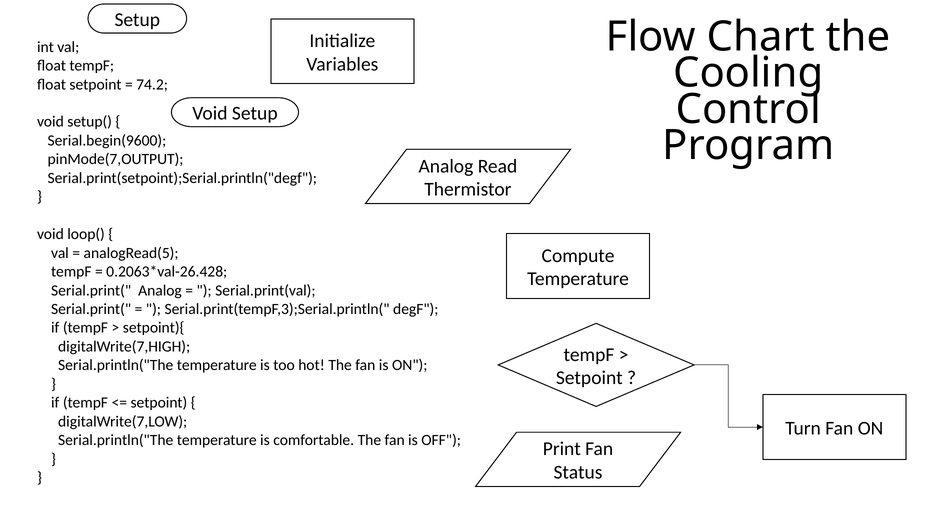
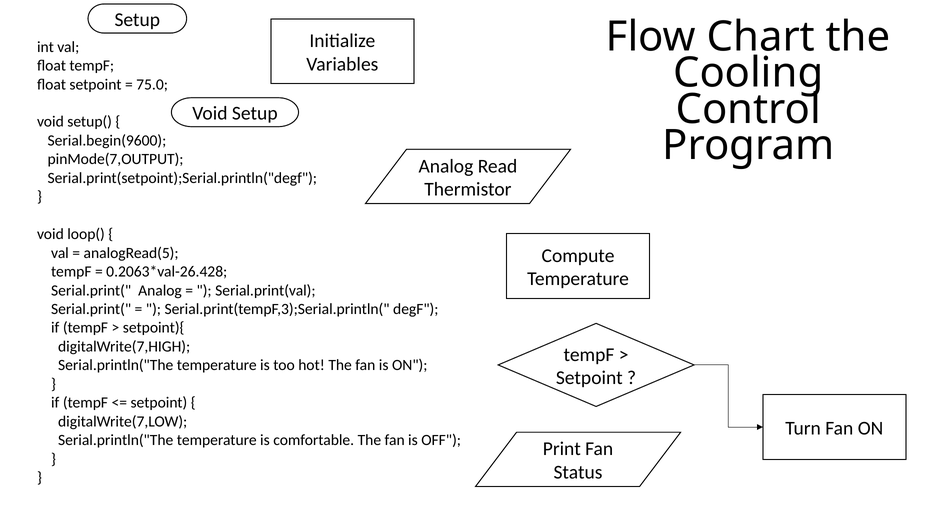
74.2: 74.2 -> 75.0 (152, 84)
